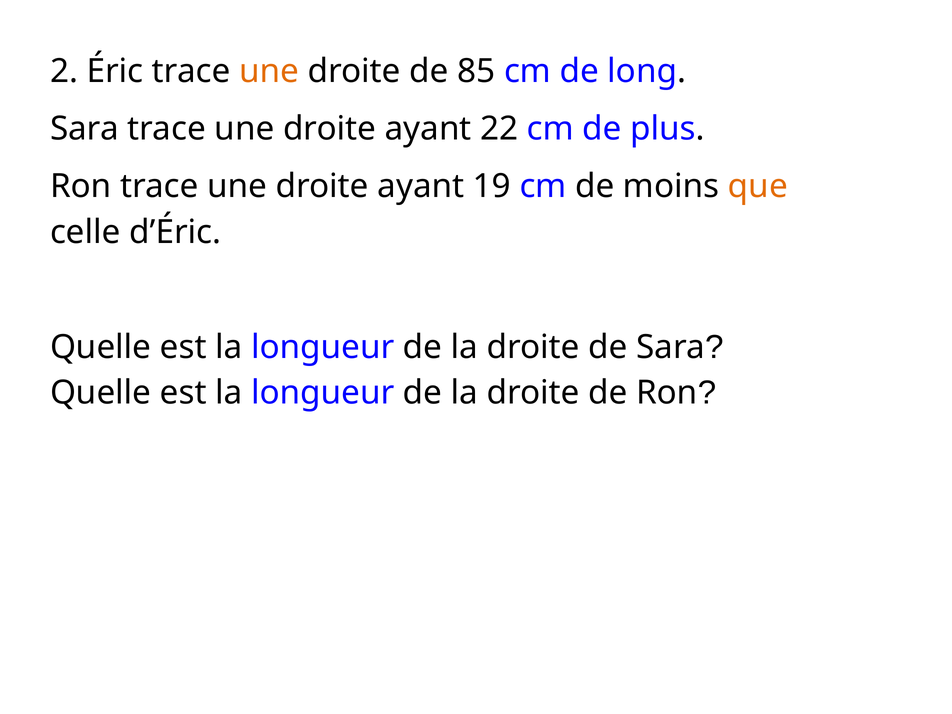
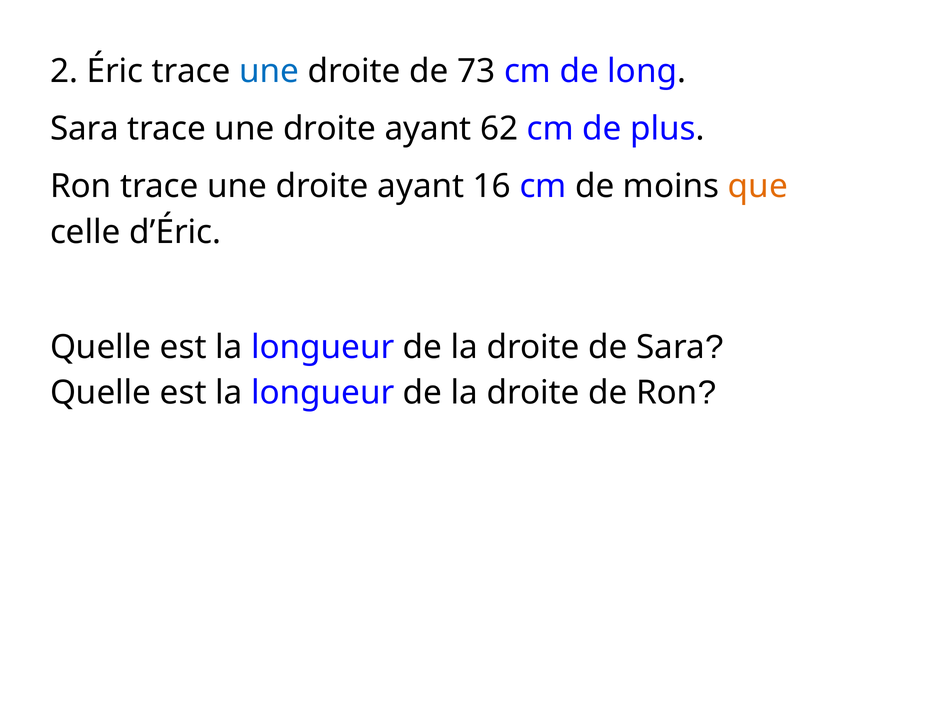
une colour: orange -> blue (269, 71)
85: 85 -> 73 (476, 71)
22: 22 -> 62 (499, 129)
19: 19 -> 16 (492, 186)
